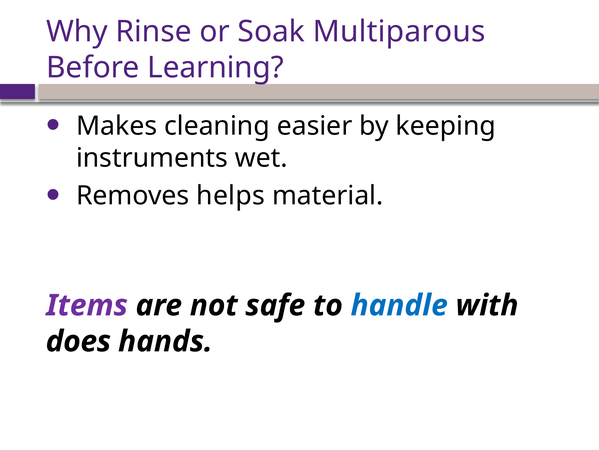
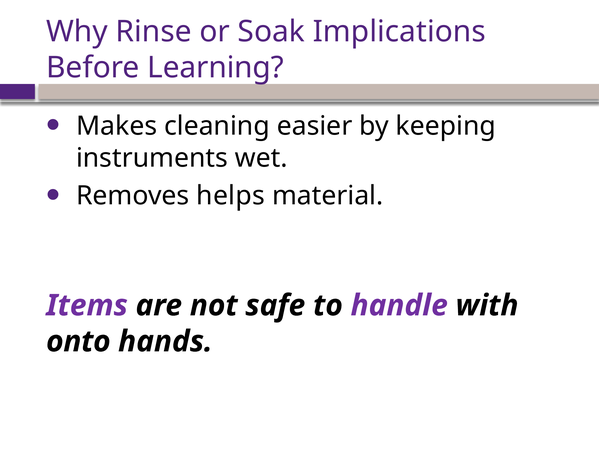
Multiparous: Multiparous -> Implications (399, 32)
handle colour: blue -> purple (399, 305)
does: does -> onto (78, 341)
